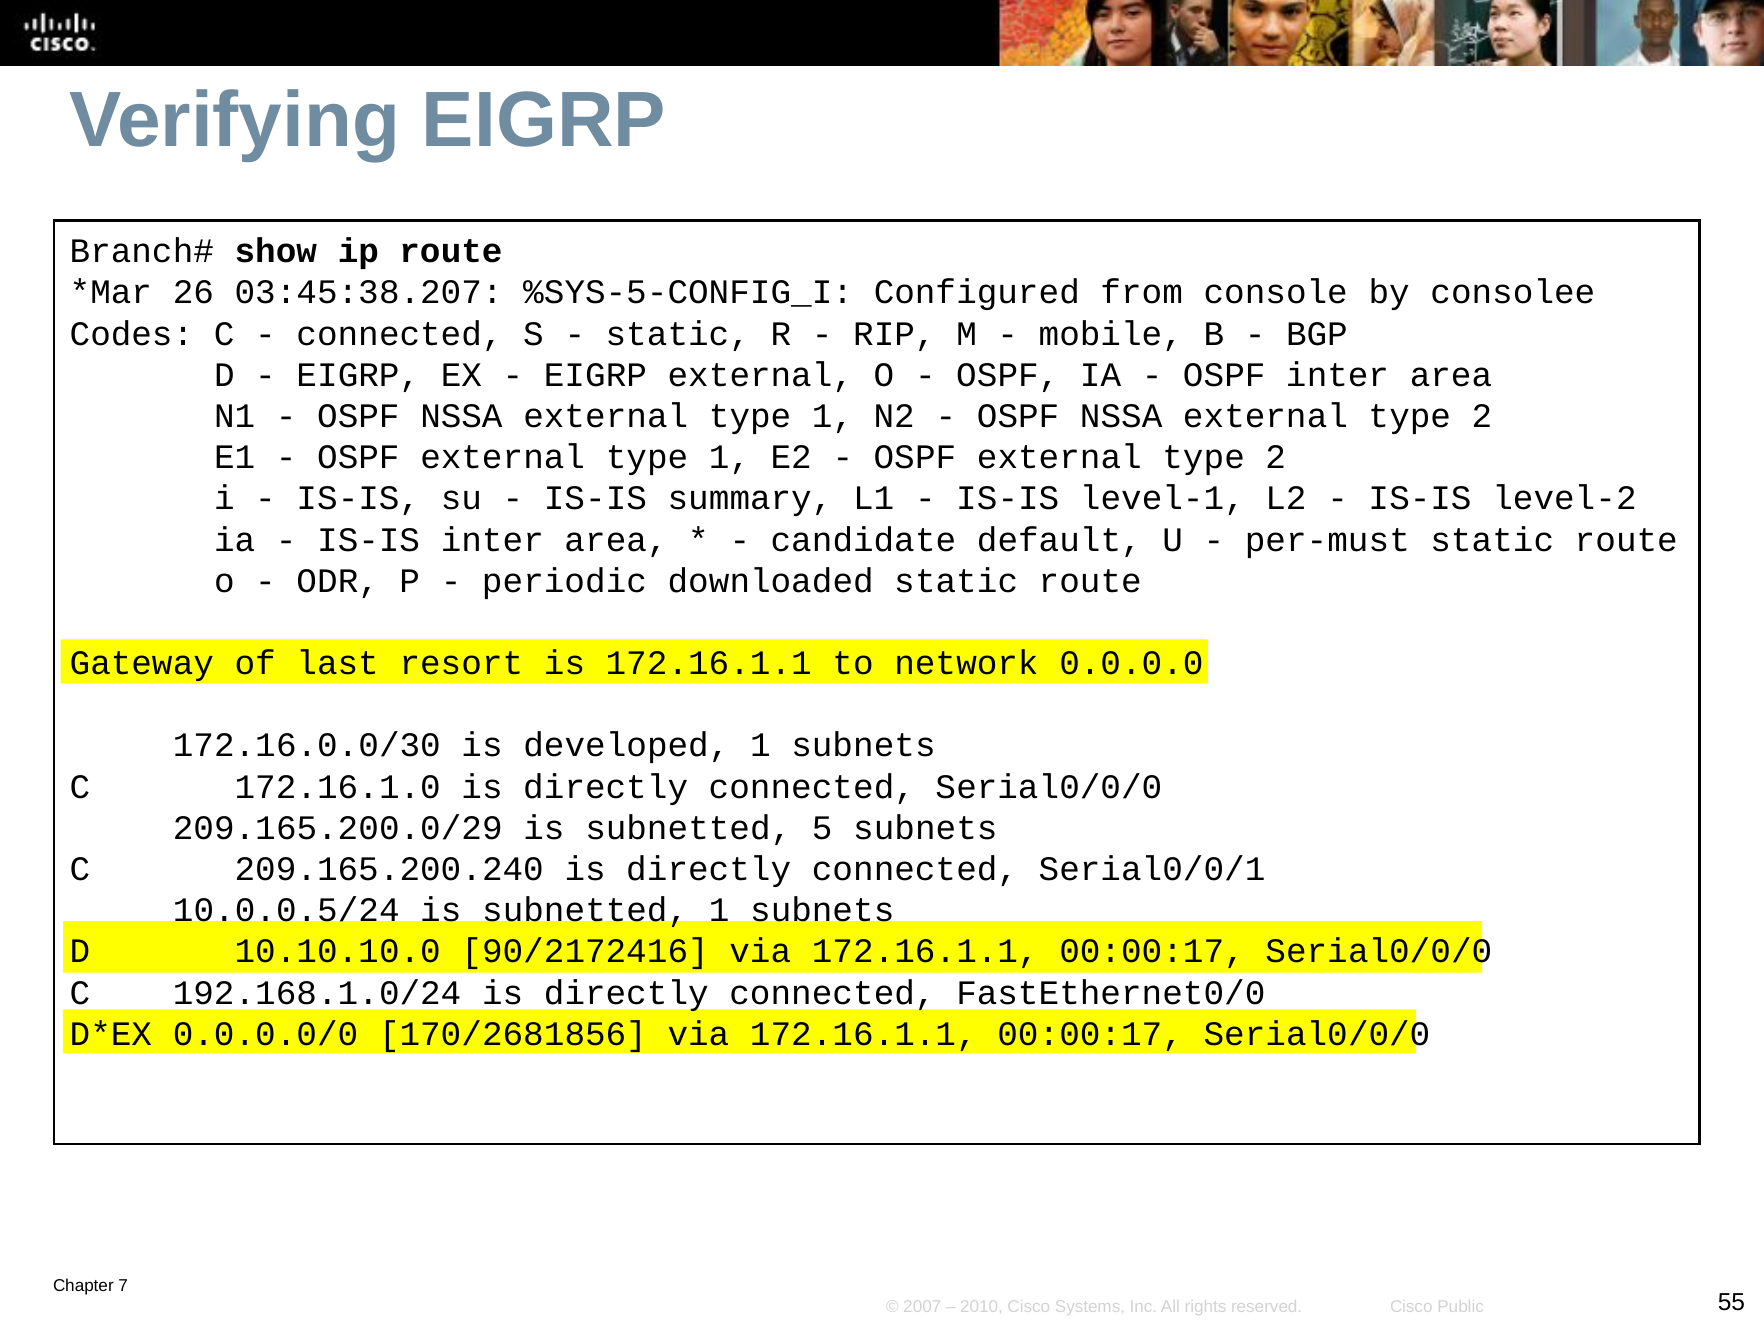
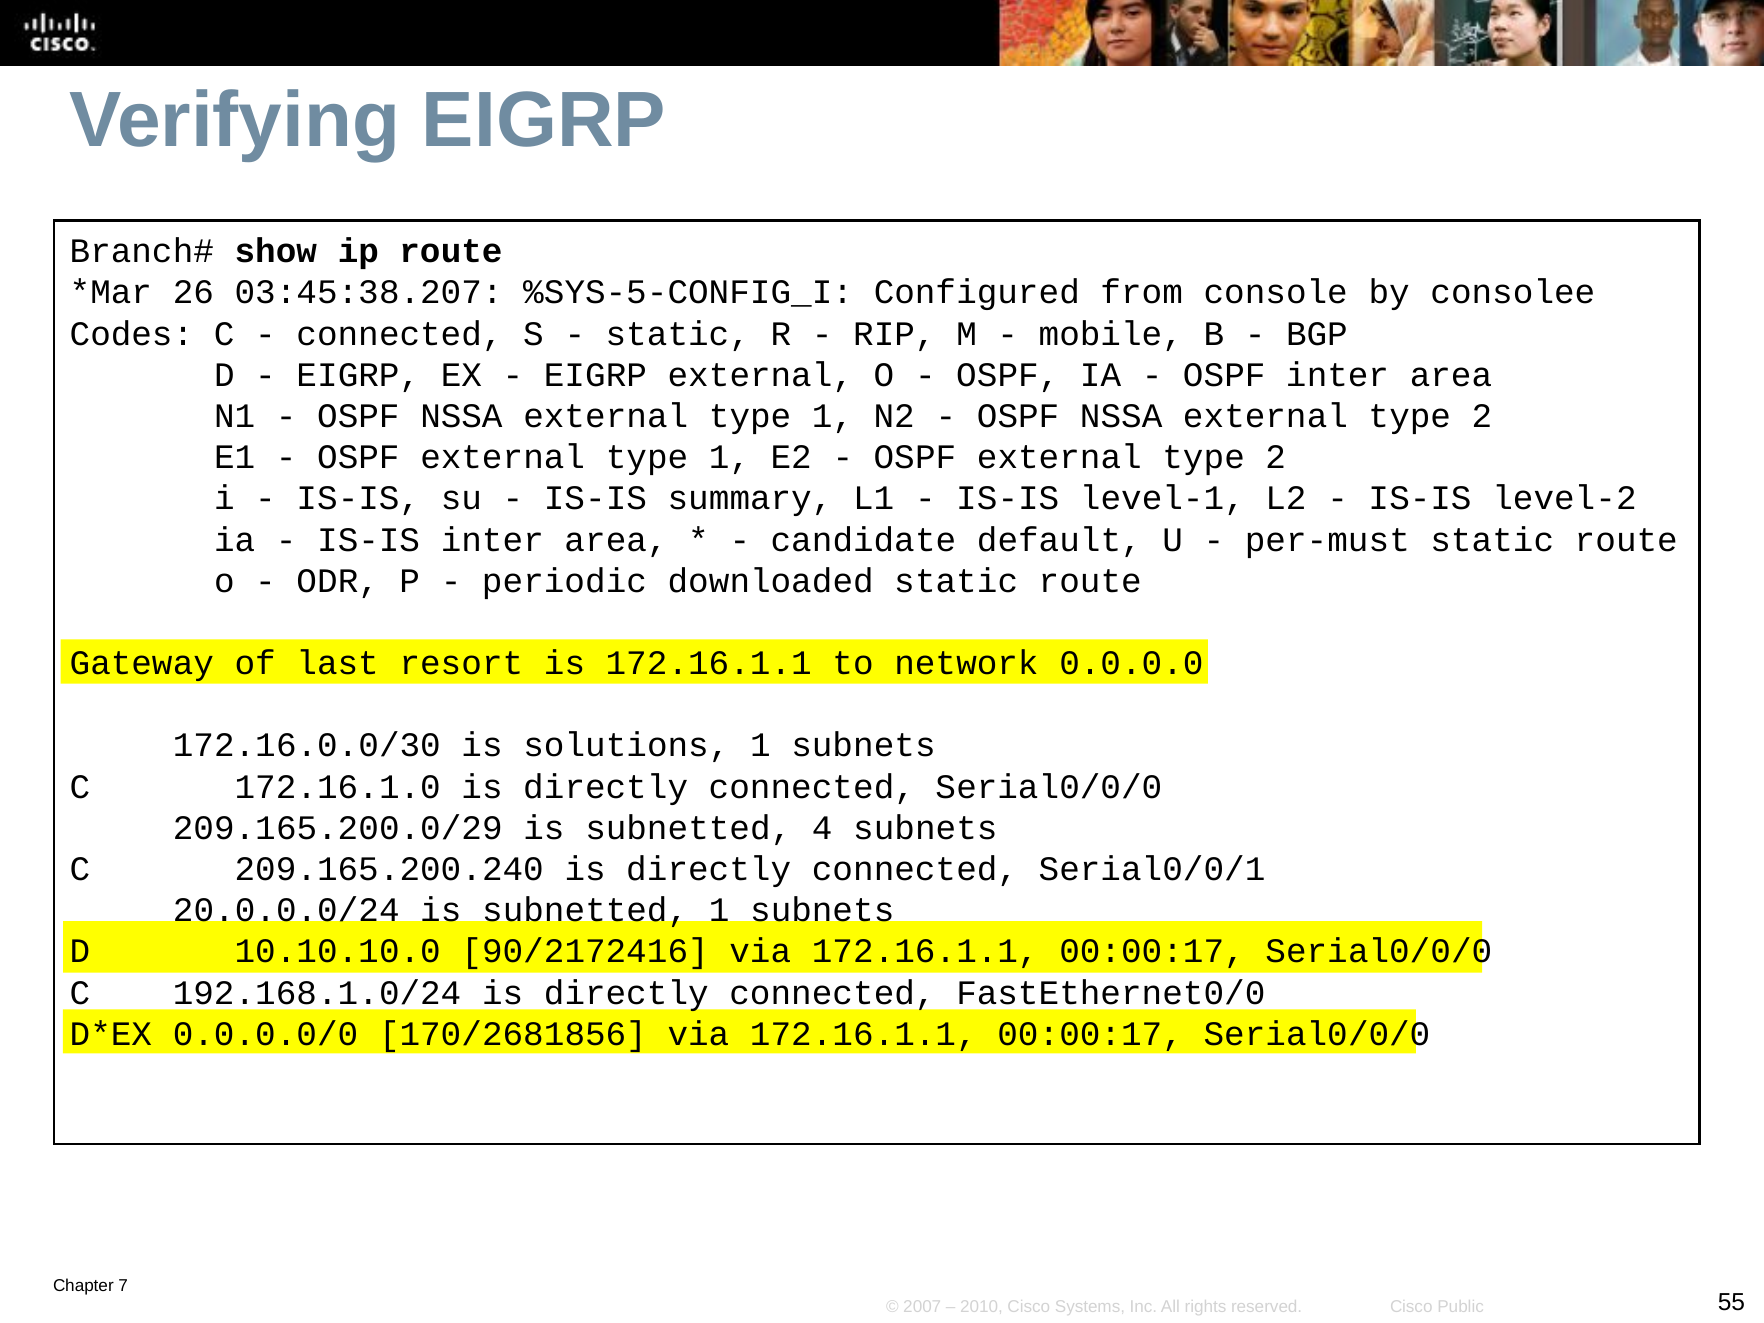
developed: developed -> solutions (626, 746)
5: 5 -> 4 (822, 828)
10.0.0.5/24: 10.0.0.5/24 -> 20.0.0.0/24 (286, 910)
